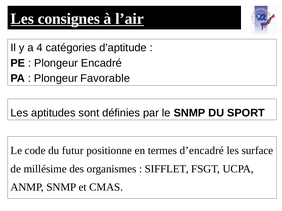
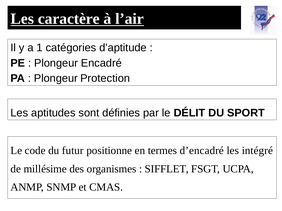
consignes: consignes -> caractère (69, 19)
4: 4 -> 1 (40, 48)
Favorable: Favorable -> Protection (105, 79)
le SNMP: SNMP -> DÉLIT (189, 113)
surface: surface -> intégré (257, 151)
